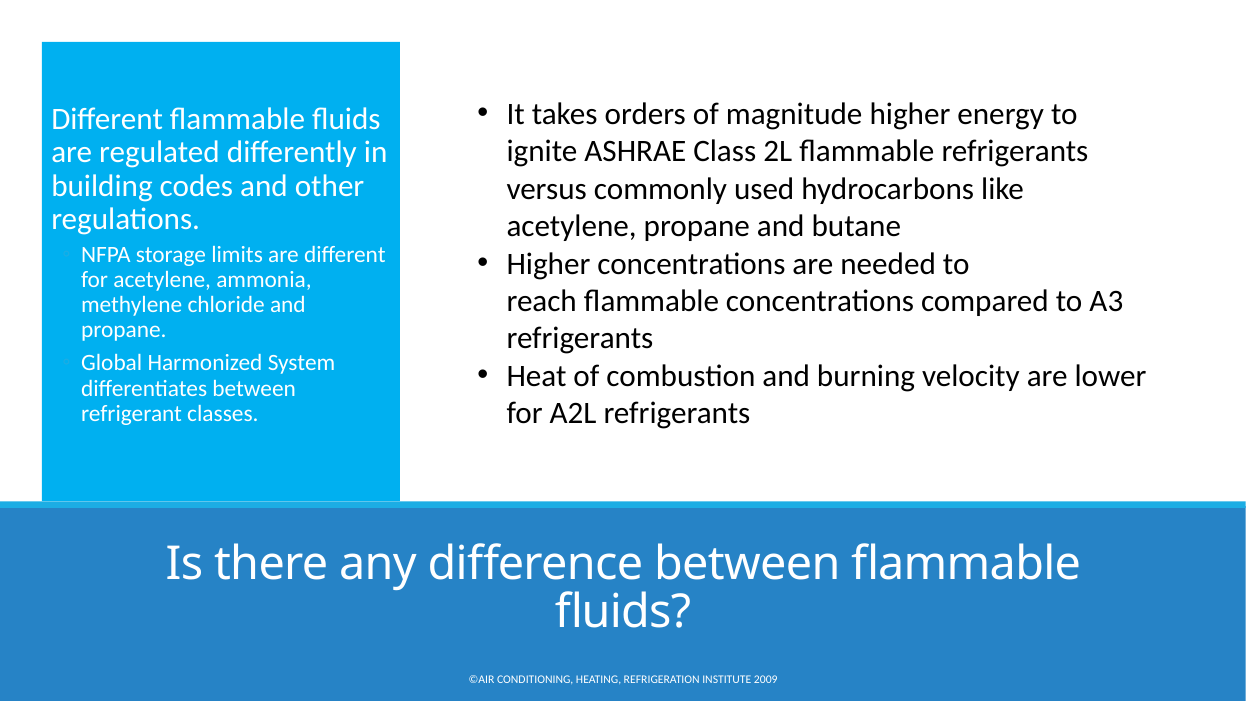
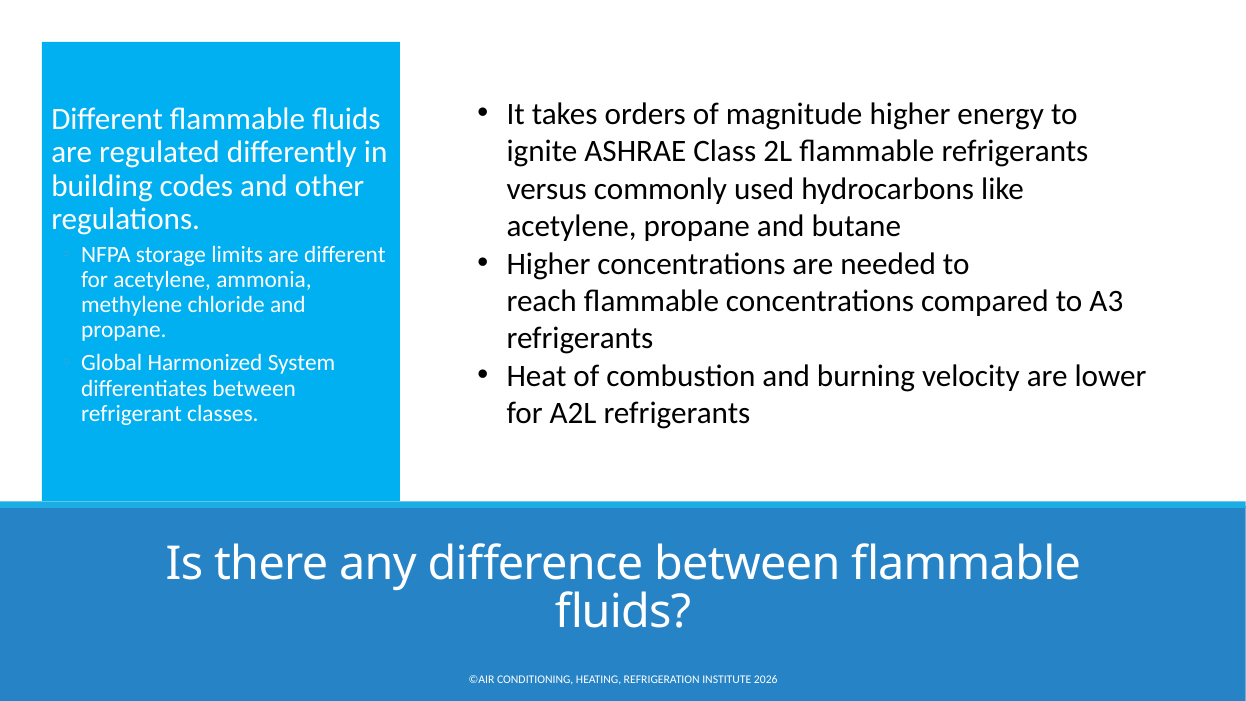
2009: 2009 -> 2026 (766, 680)
